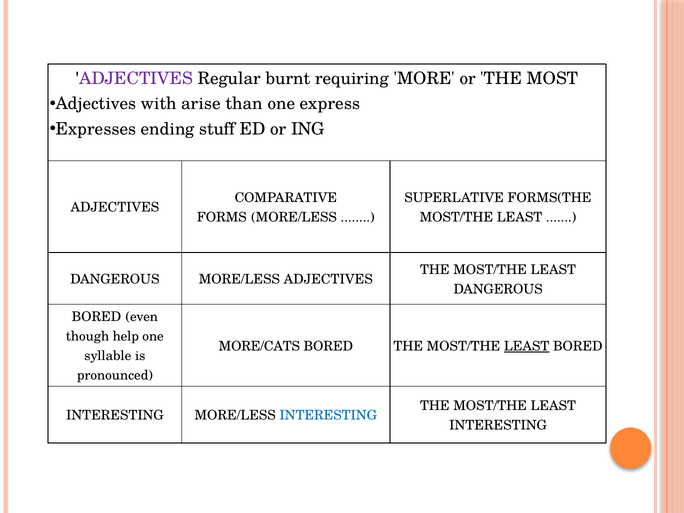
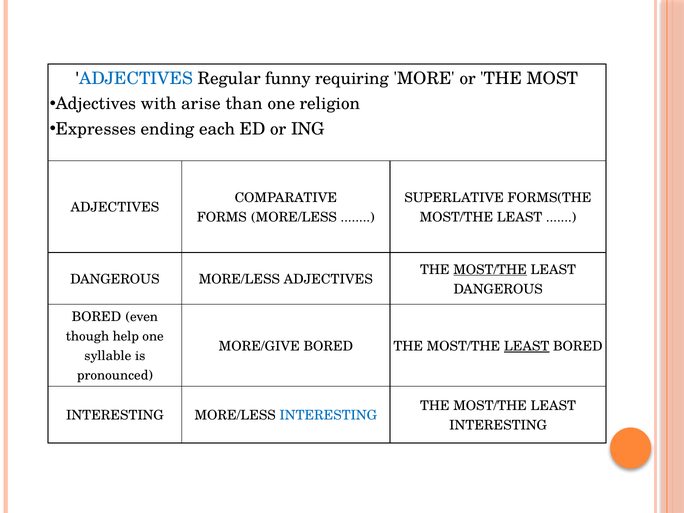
ADJECTIVES colour: purple -> blue (136, 79)
burnt: burnt -> funny (288, 79)
express: express -> religion (330, 104)
stuff: stuff -> each (217, 129)
MOST/THE underline: none -> present (490, 270)
MORE/CATS: MORE/CATS -> MORE/GIVE (259, 346)
